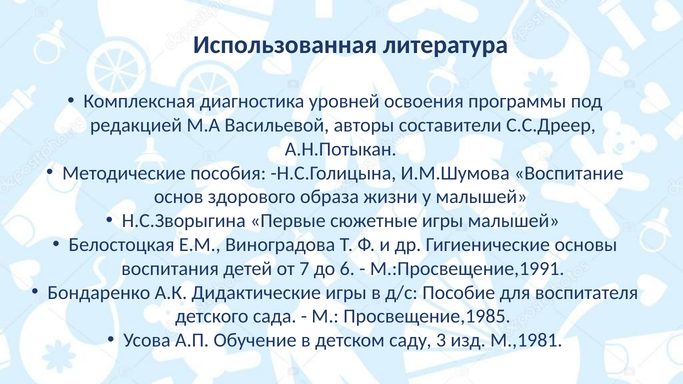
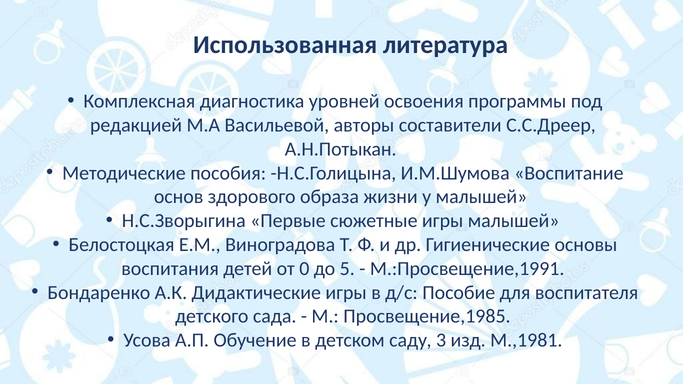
7: 7 -> 0 (304, 269)
6: 6 -> 5 (347, 269)
